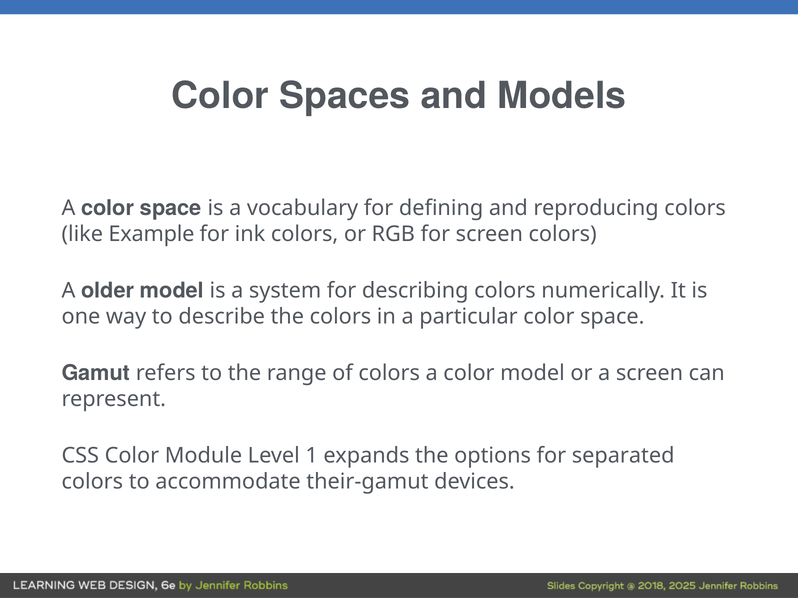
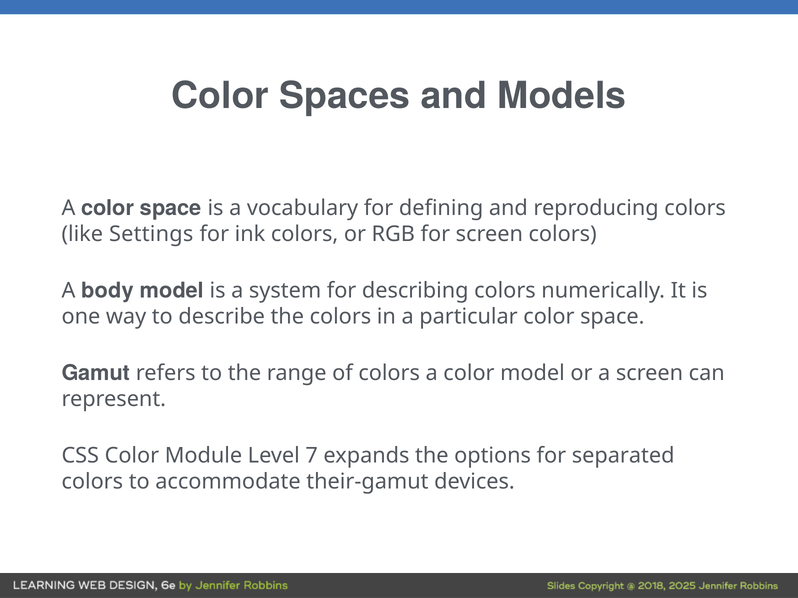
Example: Example -> Settings (151, 234)
older: older -> body (107, 291)
1: 1 -> 7 (312, 456)
